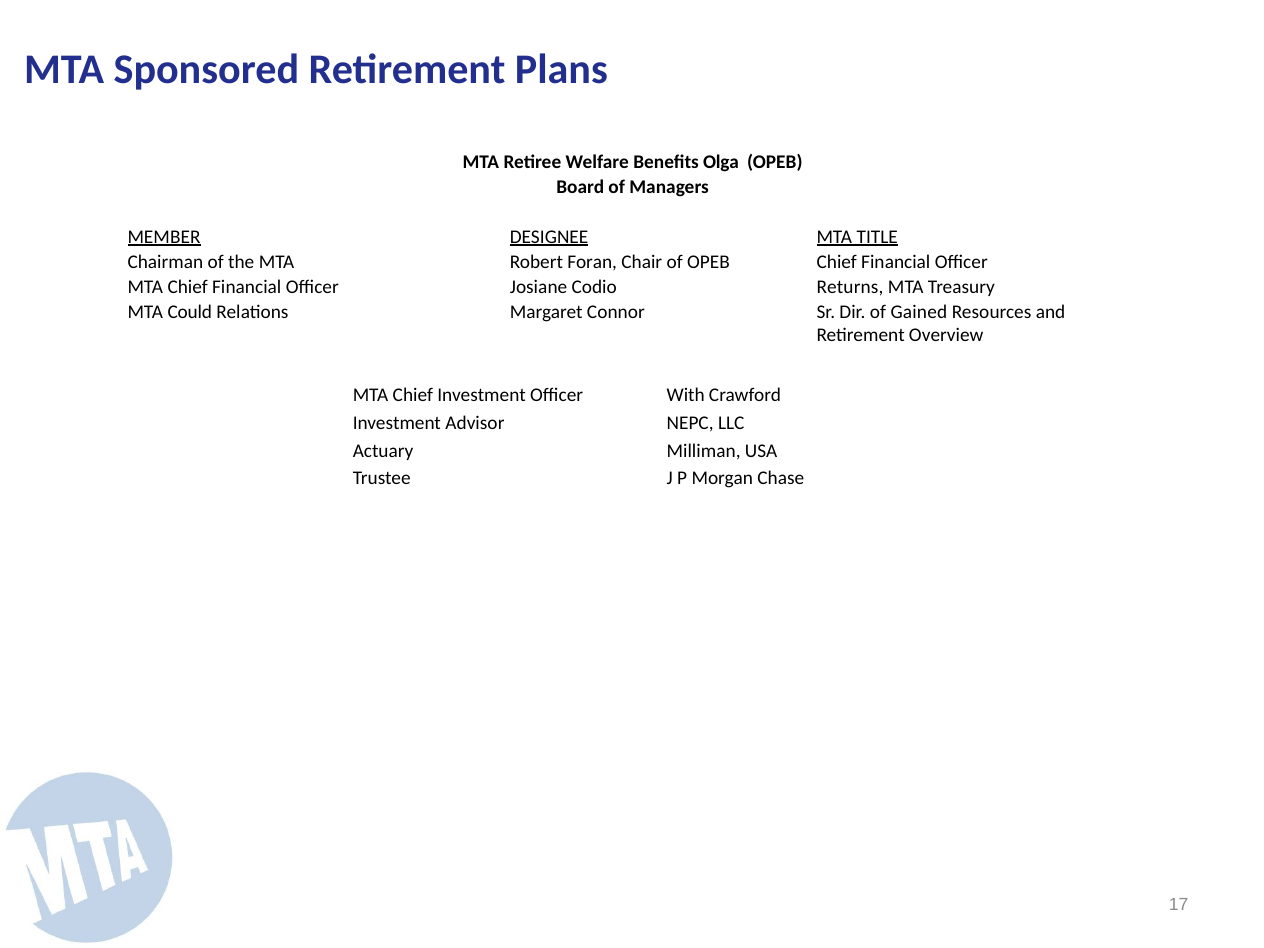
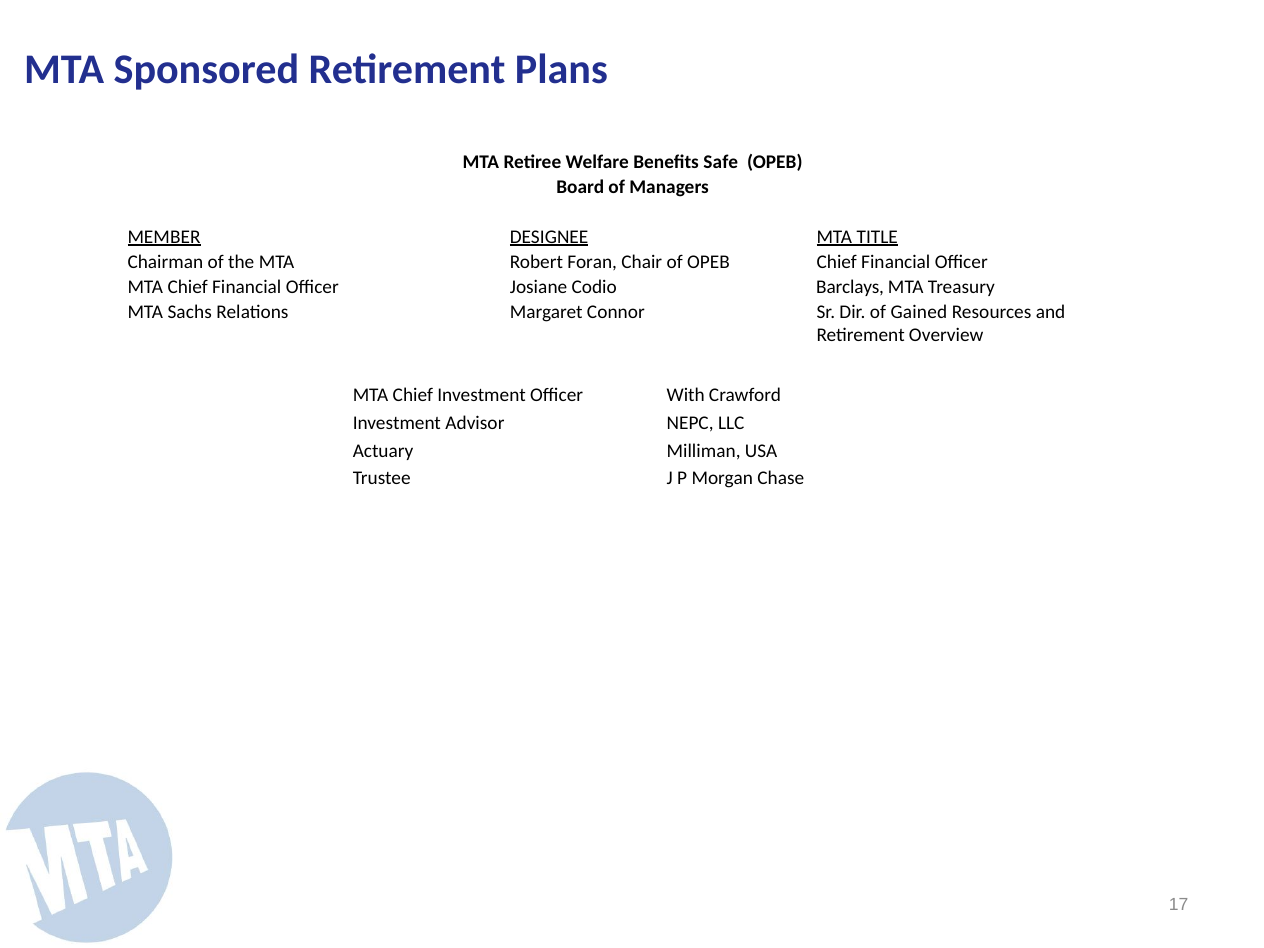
Olga: Olga -> Safe (721, 162)
Returns: Returns -> Barclays (850, 287)
Could: Could -> Sachs (190, 312)
